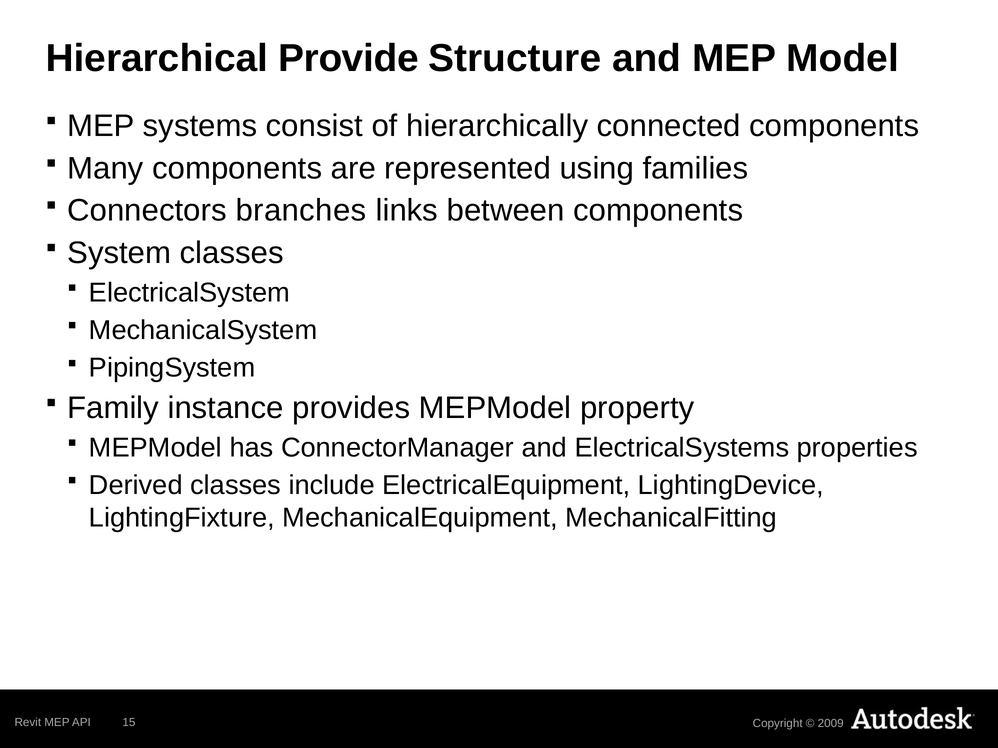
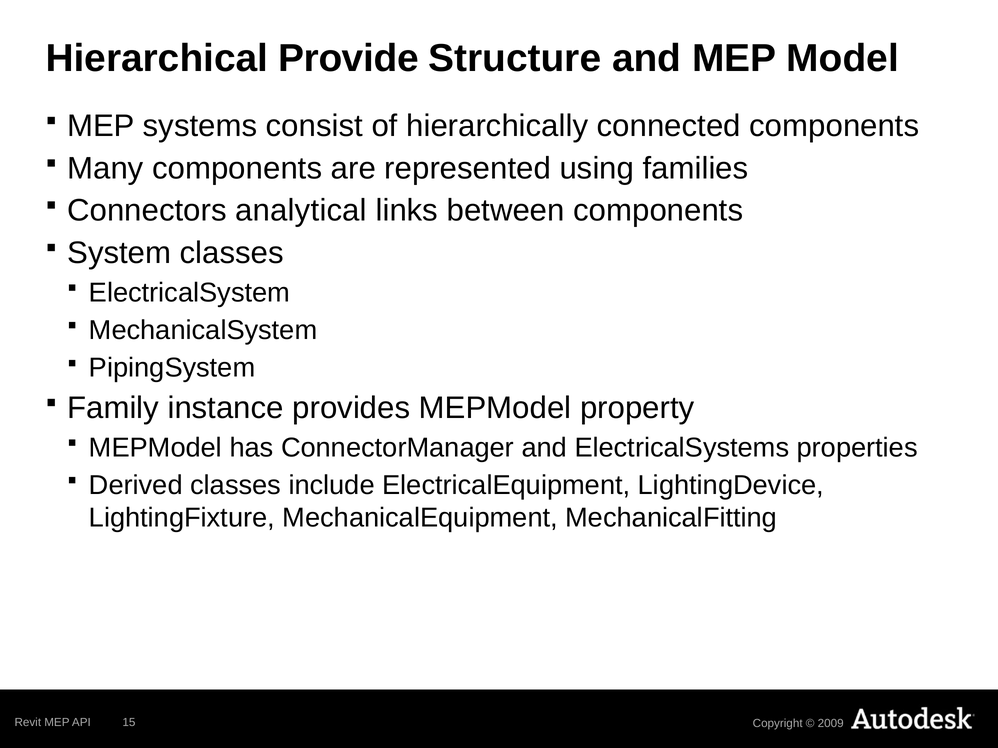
branches: branches -> analytical (301, 211)
